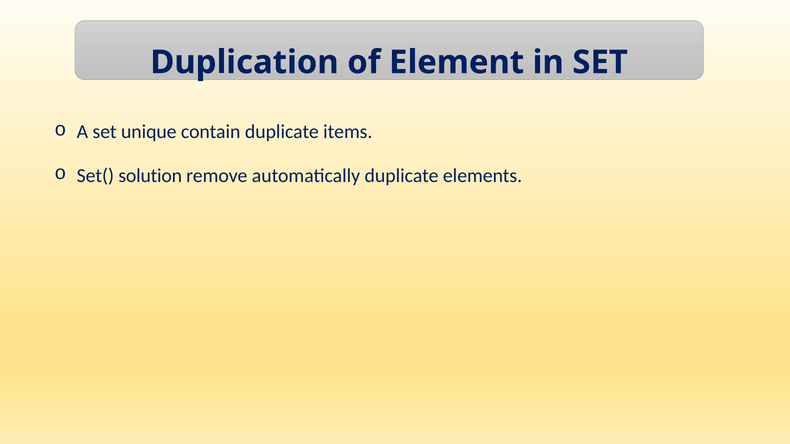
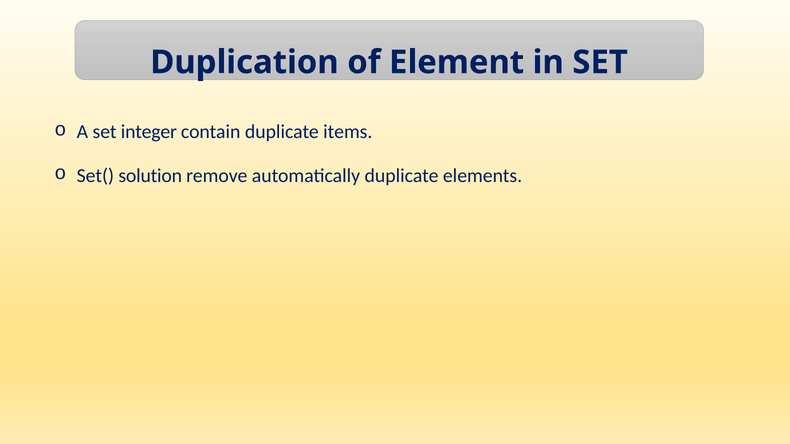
unique: unique -> integer (149, 132)
